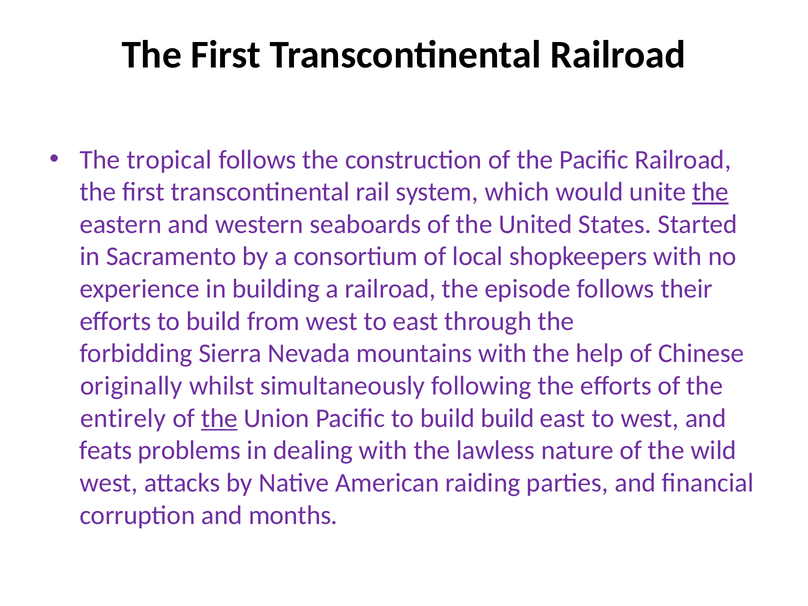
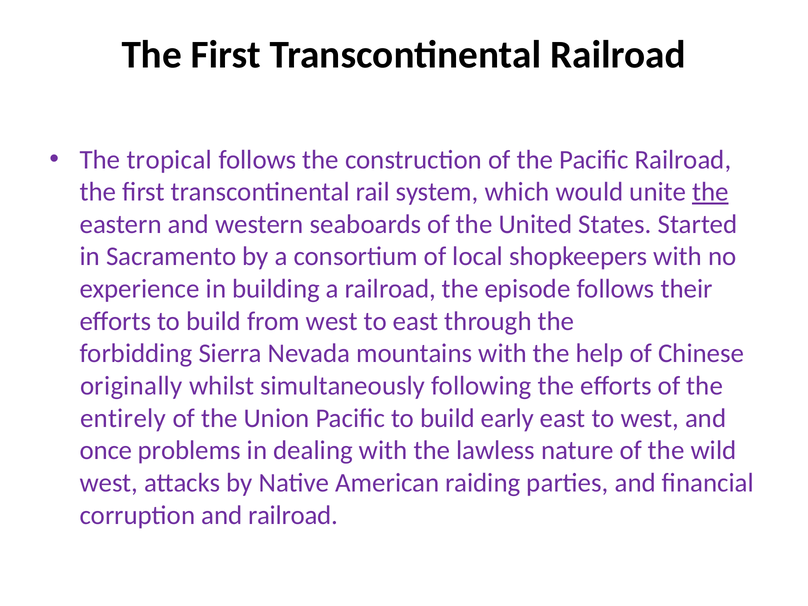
the underline: present -> none (219, 418)
build build: build -> early (508, 418)
feats: feats -> once (106, 451)
and months: months -> railroad (293, 515)
